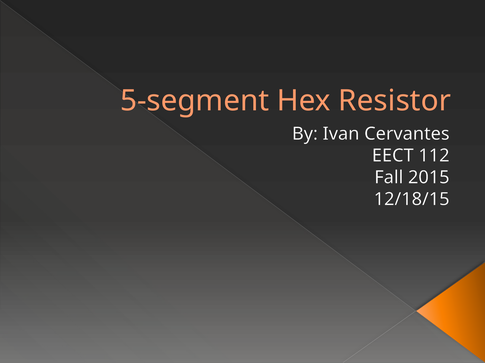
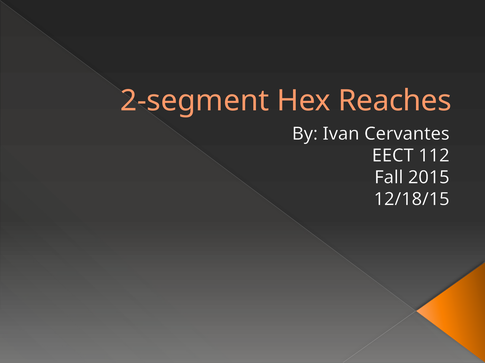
5-segment: 5-segment -> 2-segment (195, 101)
Resistor: Resistor -> Reaches (395, 101)
